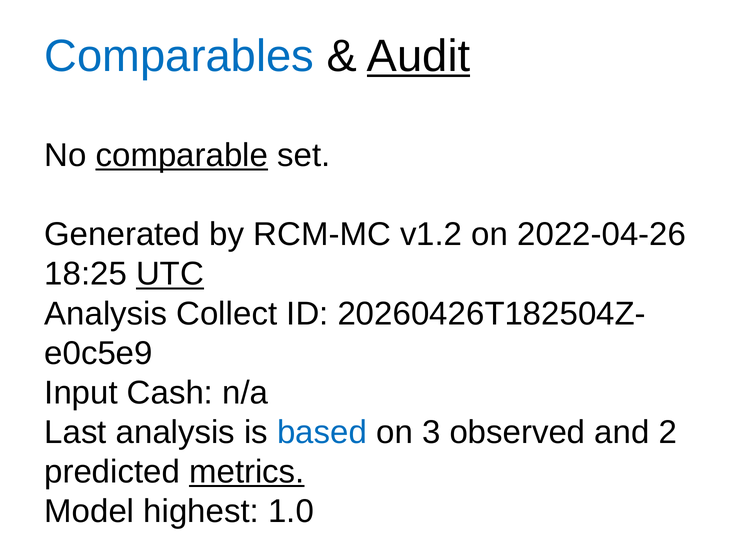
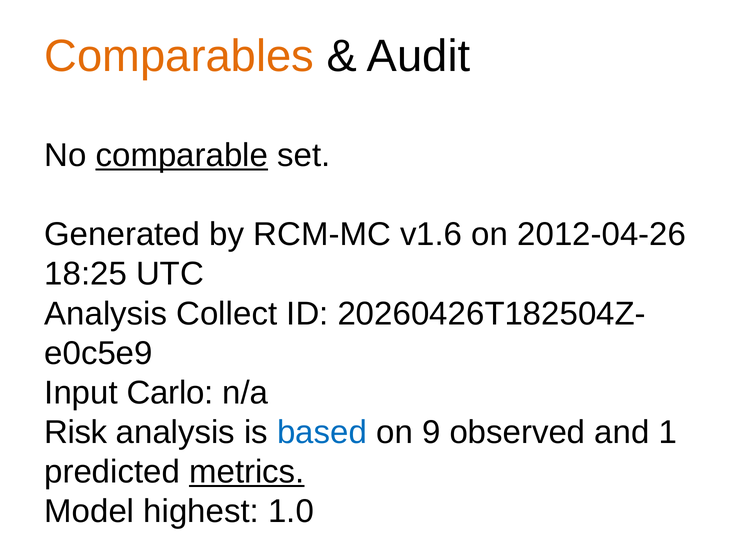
Comparables colour: blue -> orange (179, 56)
Audit underline: present -> none (419, 56)
v1.2: v1.2 -> v1.6 (431, 235)
2022-04-26: 2022-04-26 -> 2012-04-26 (602, 235)
UTC underline: present -> none (170, 274)
Cash: Cash -> Carlo (170, 393)
Last: Last -> Risk (76, 433)
3: 3 -> 9 (431, 433)
2: 2 -> 1 (668, 433)
